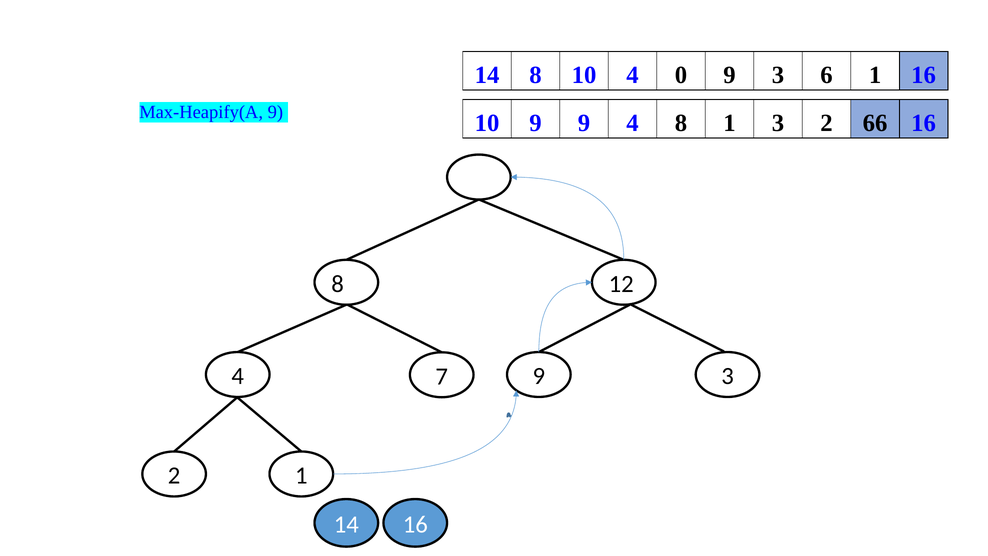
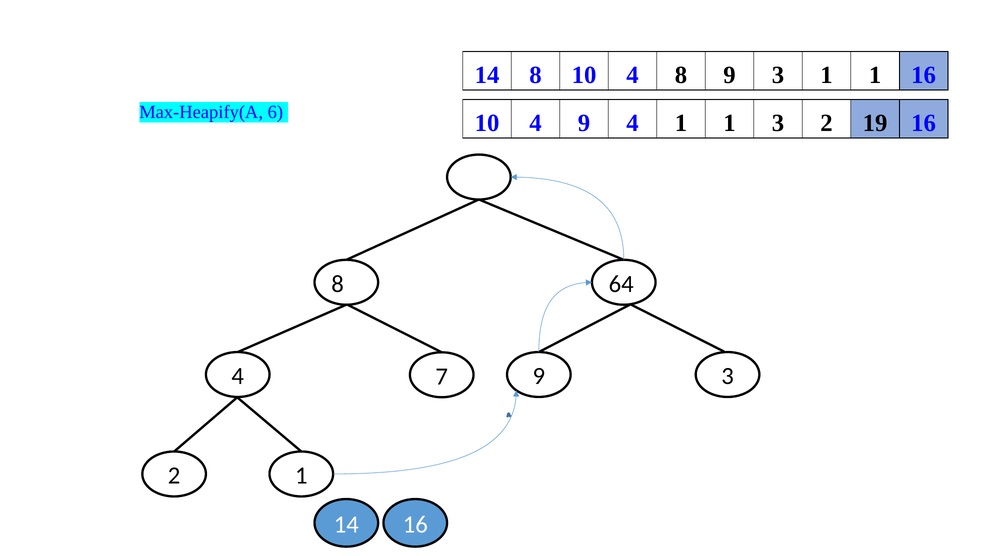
4 0: 0 -> 8 (681, 75)
3 6: 6 -> 1 (827, 75)
Max-Heapify(A 9: 9 -> 6 (275, 112)
9: 9 -> 4 (536, 123)
4 8: 8 -> 1 (681, 123)
66: 66 -> 19 (875, 123)
12: 12 -> 64 (621, 284)
